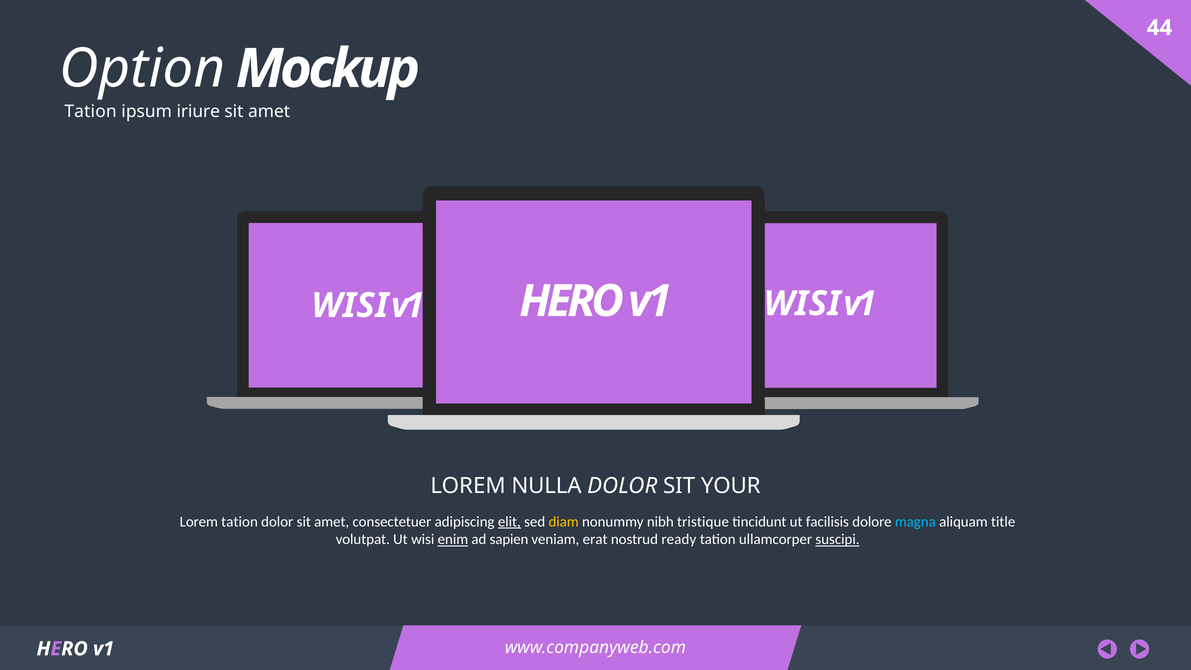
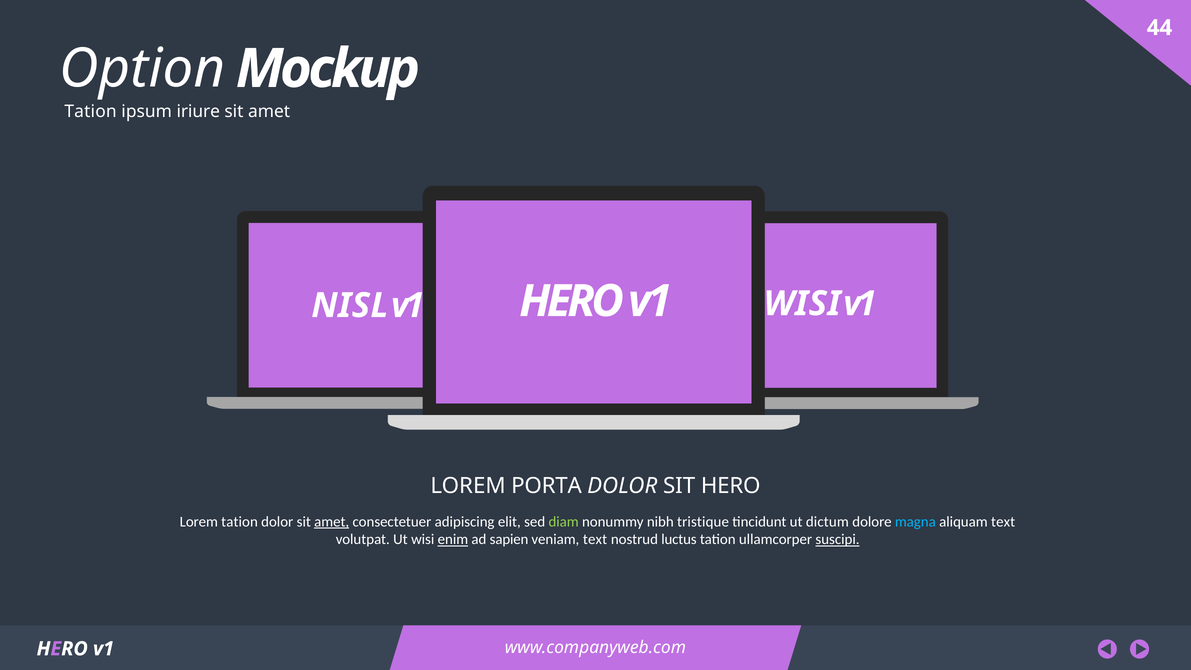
WISI: WISI -> NISL (350, 306)
NULLA: NULLA -> PORTA (546, 486)
SIT YOUR: YOUR -> HERO (731, 486)
amet underline: none -> present (332, 522)
elit underline: present -> none (509, 522)
diam colour: yellow -> light green (564, 522)
facilisis: facilisis -> dictum (827, 522)
aliquam title: title -> text (1003, 522)
veniam erat: erat -> text (595, 539)
ready: ready -> luctus (679, 539)
